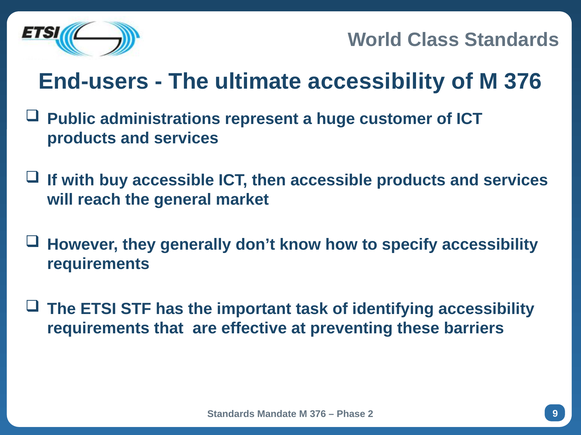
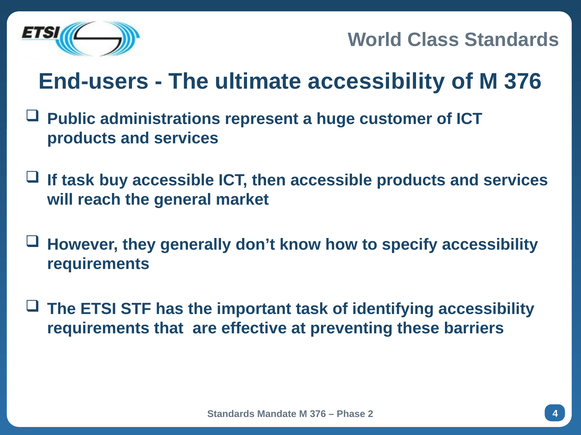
If with: with -> task (78, 180)
9: 9 -> 4 (555, 414)
